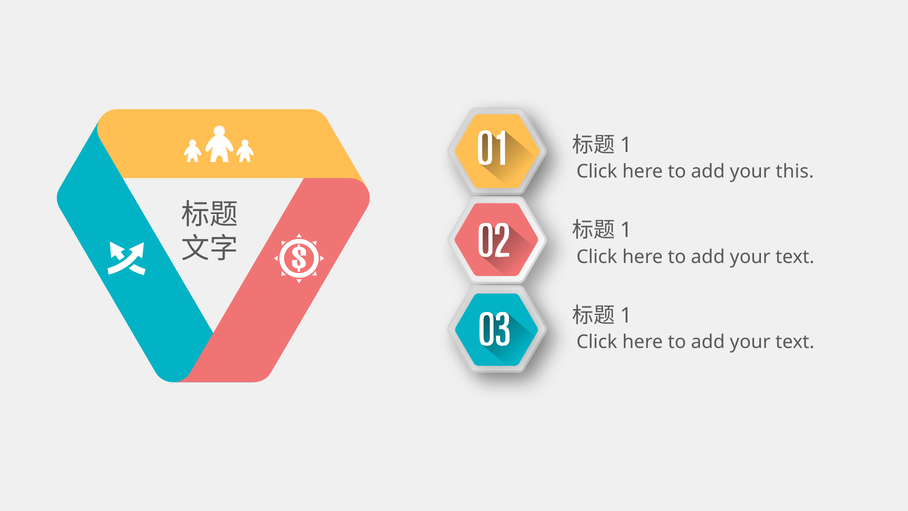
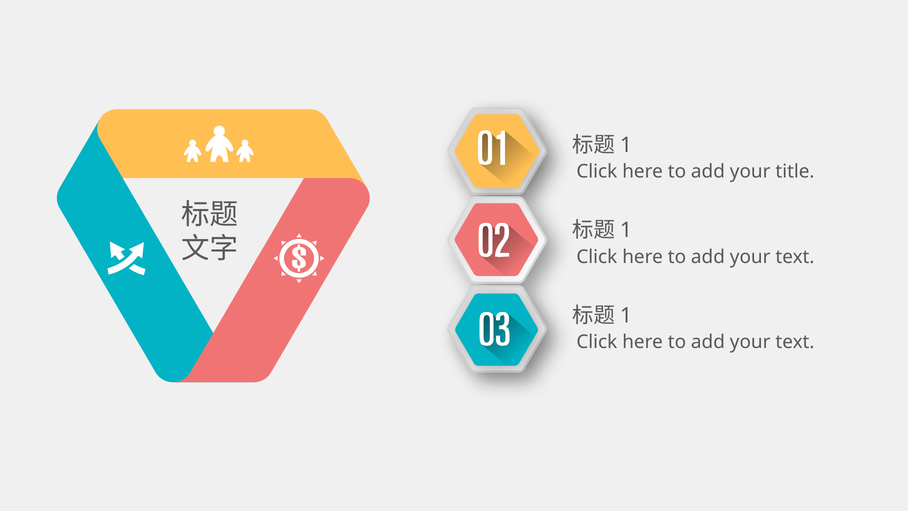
this: this -> title (795, 172)
